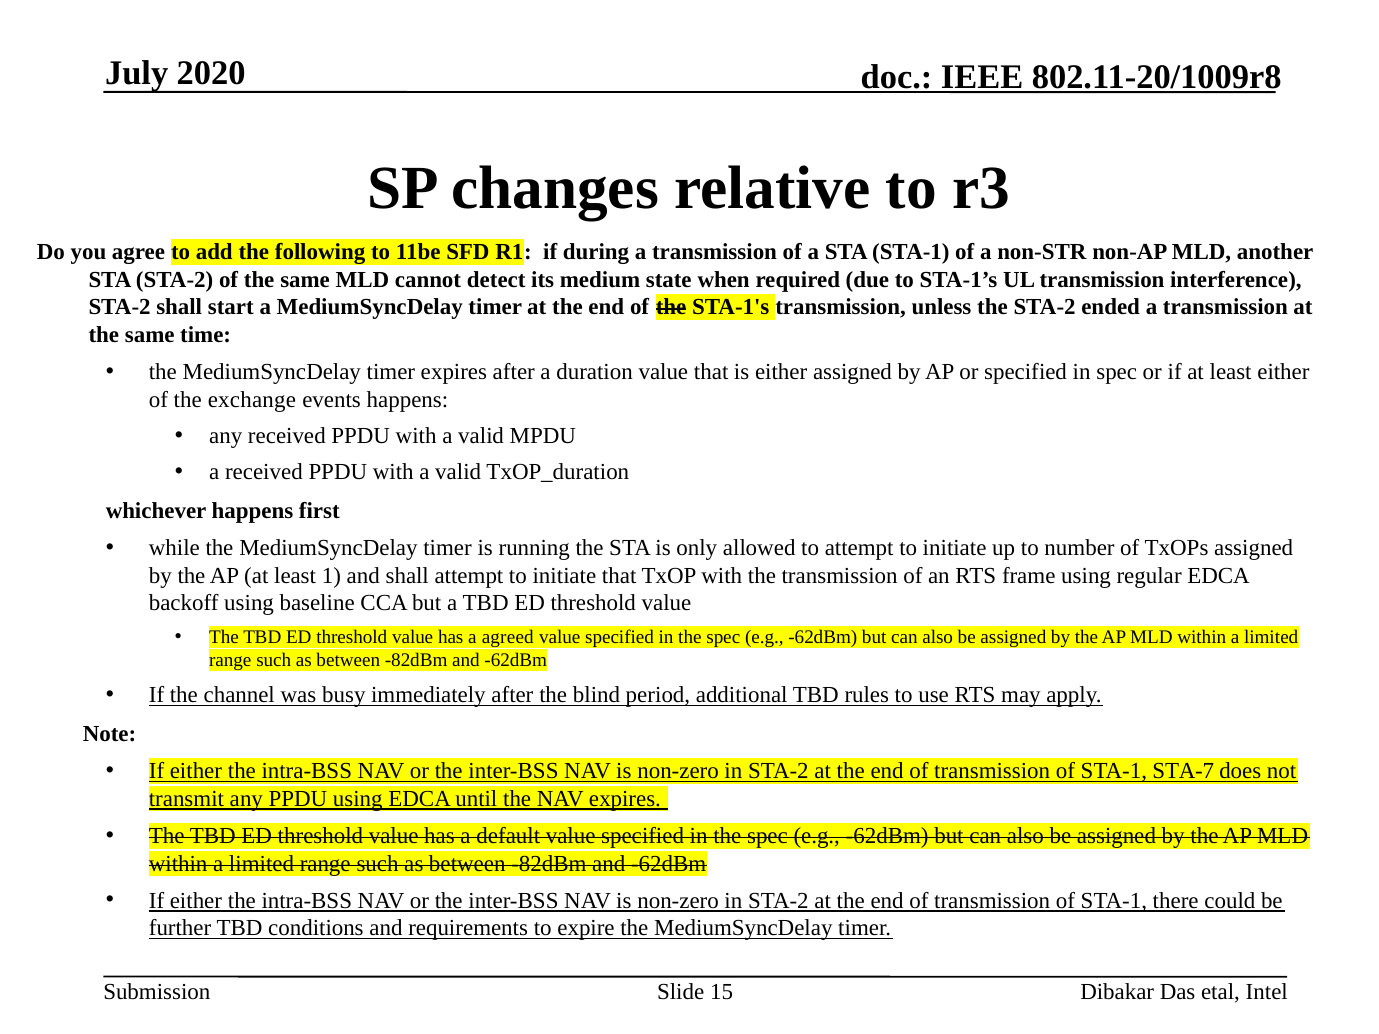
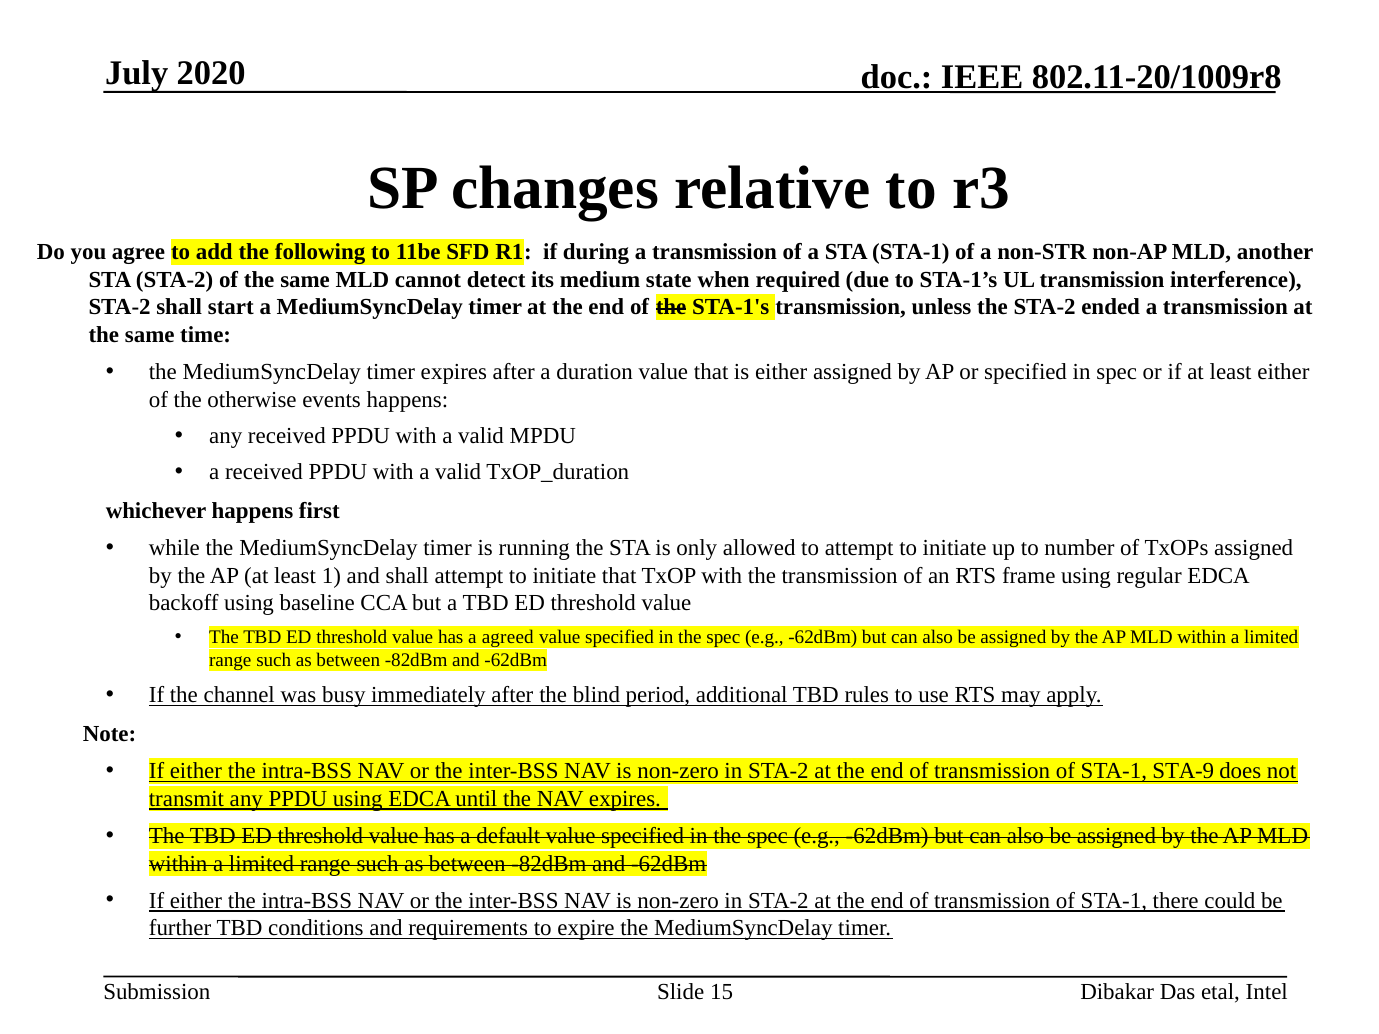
exchange: exchange -> otherwise (252, 400)
STA-7: STA-7 -> STA-9 (1183, 771)
